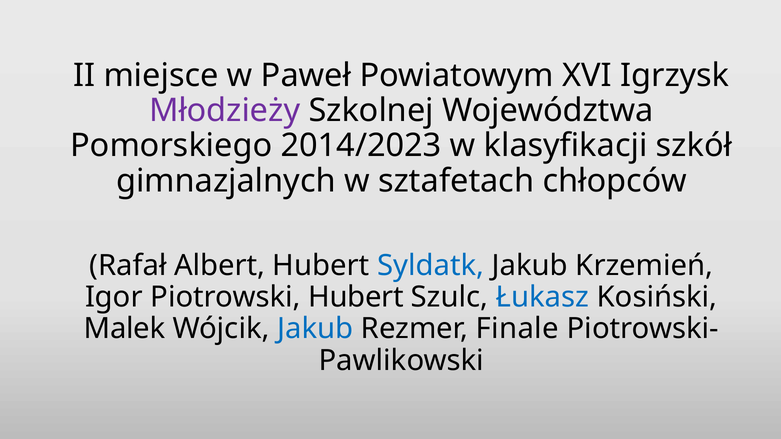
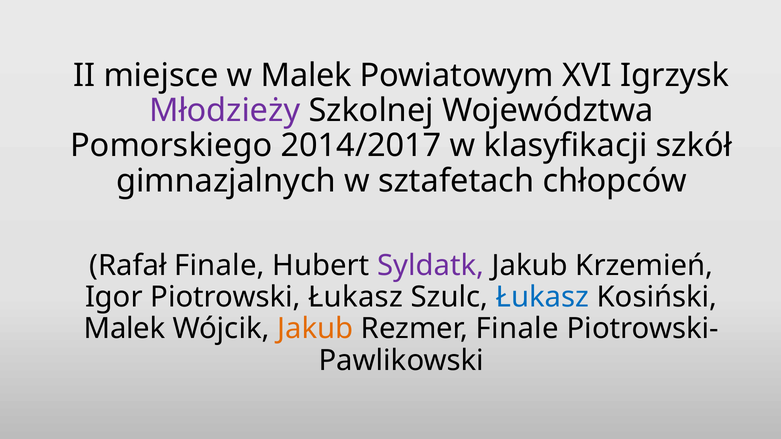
w Paweł: Paweł -> Malek (306, 75)
2014/2023: 2014/2023 -> 2014/2017 (361, 146)
Rafał Albert: Albert -> Finale (219, 266)
Syldatk colour: blue -> purple (431, 266)
Piotrowski Hubert: Hubert -> Łukasz (356, 297)
Jakub colour: blue -> orange (315, 329)
